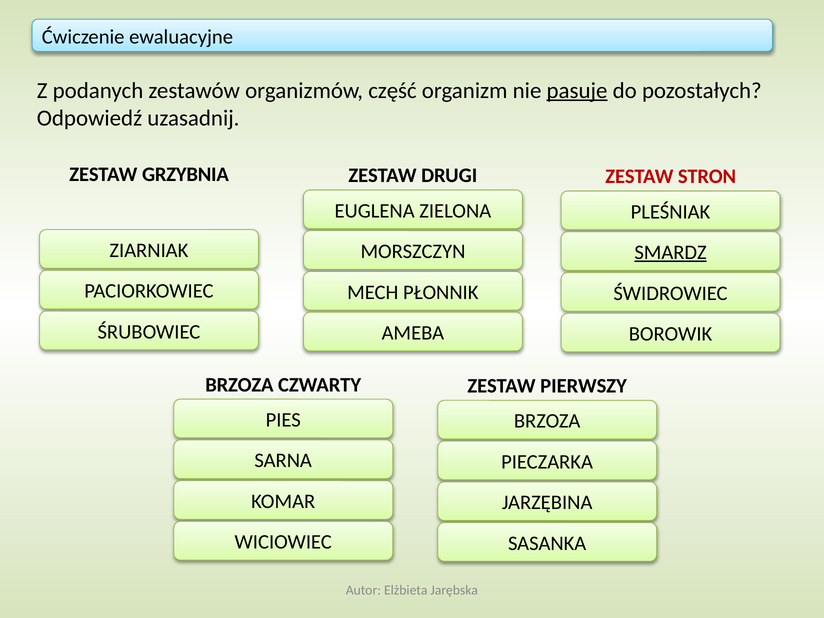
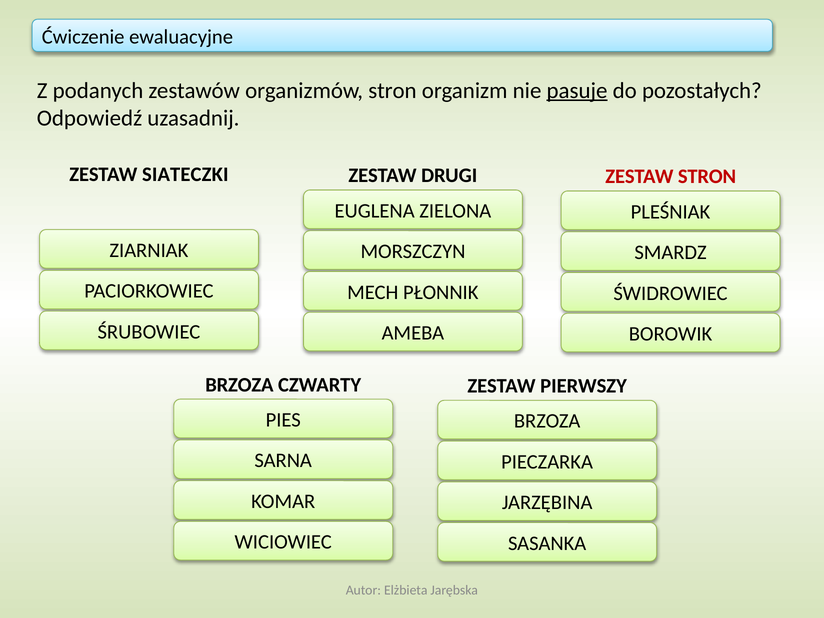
organizmów część: część -> stron (392, 91)
GRZYBNIA: GRZYBNIA -> SIATECZKI (185, 174)
SMARDZ underline: present -> none (671, 253)
